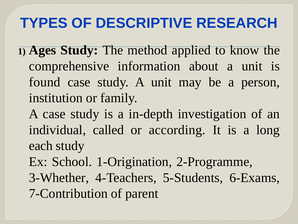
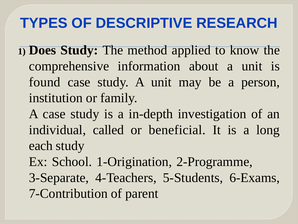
Ages: Ages -> Does (43, 50)
according: according -> beneficial (177, 130)
3-Whether: 3-Whether -> 3-Separate (59, 177)
